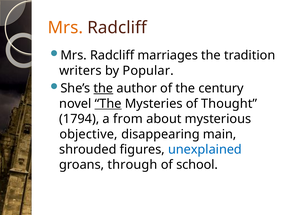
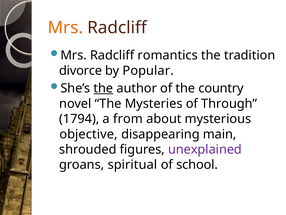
marriages: marriages -> romantics (168, 55)
writers: writers -> divorce (81, 70)
century: century -> country (221, 88)
The underline: present -> none (108, 103)
Thought: Thought -> Through (229, 103)
unexplained colour: blue -> purple (205, 149)
through: through -> spiritual (132, 164)
